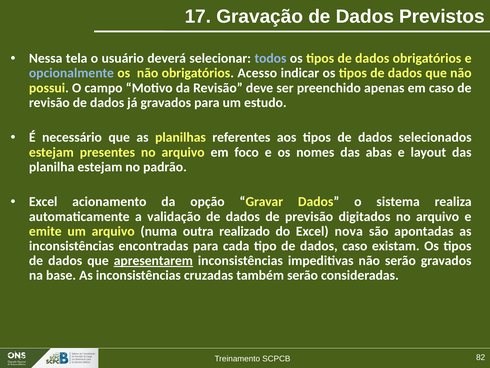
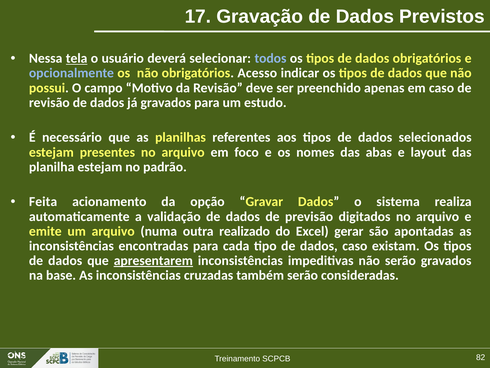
tela underline: none -> present (77, 58)
Excel: Excel -> Feita (43, 202)
nova: nova -> gerar (349, 231)
